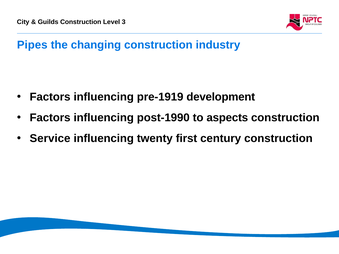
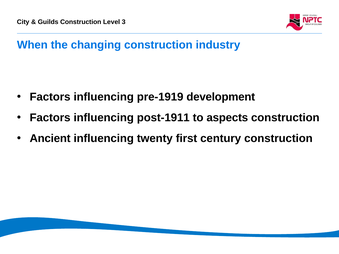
Pipes: Pipes -> When (32, 45)
post-1990: post-1990 -> post-1911 (163, 118)
Service: Service -> Ancient (50, 139)
